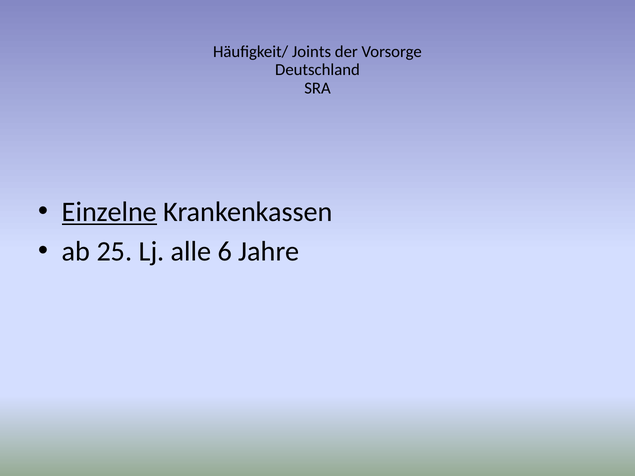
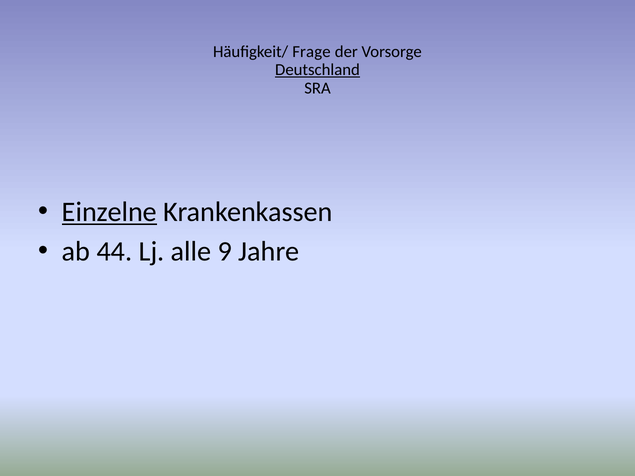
Joints: Joints -> Frage (311, 52)
Deutschland underline: none -> present (317, 70)
25: 25 -> 44 (115, 252)
6: 6 -> 9 (225, 252)
